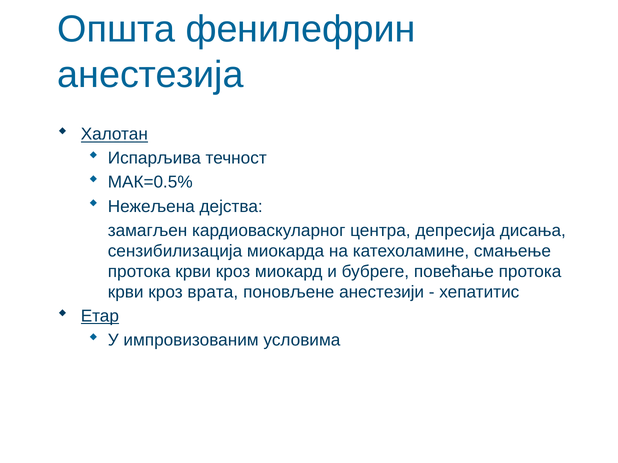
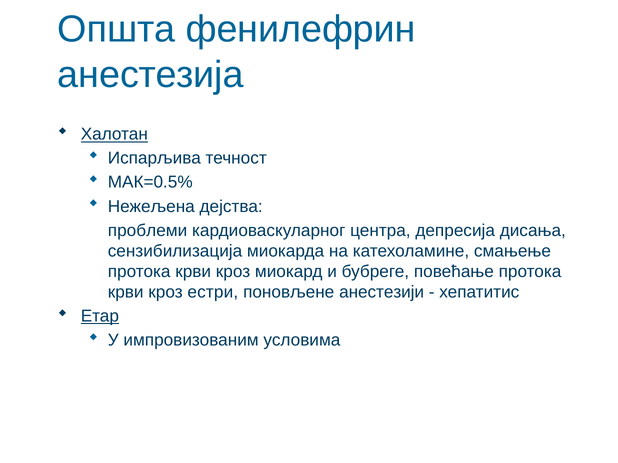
замагљен: замагљен -> проблеми (148, 231)
врата: врата -> естри (213, 292)
